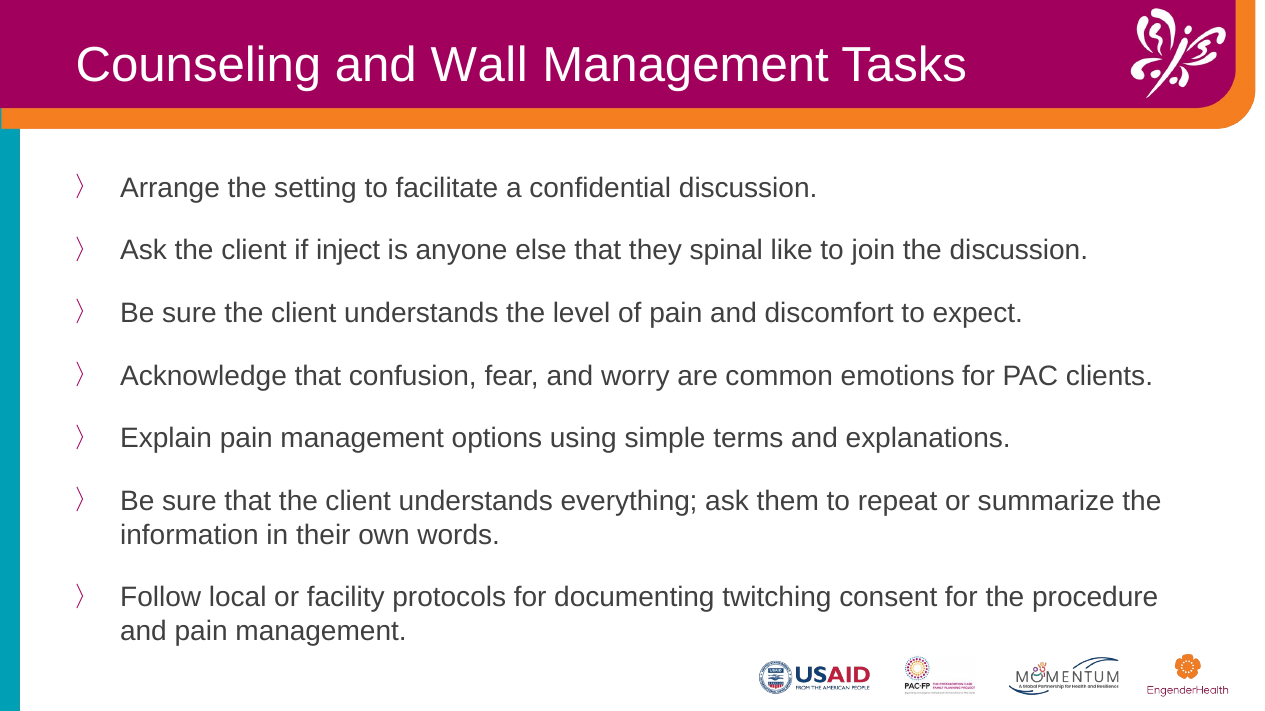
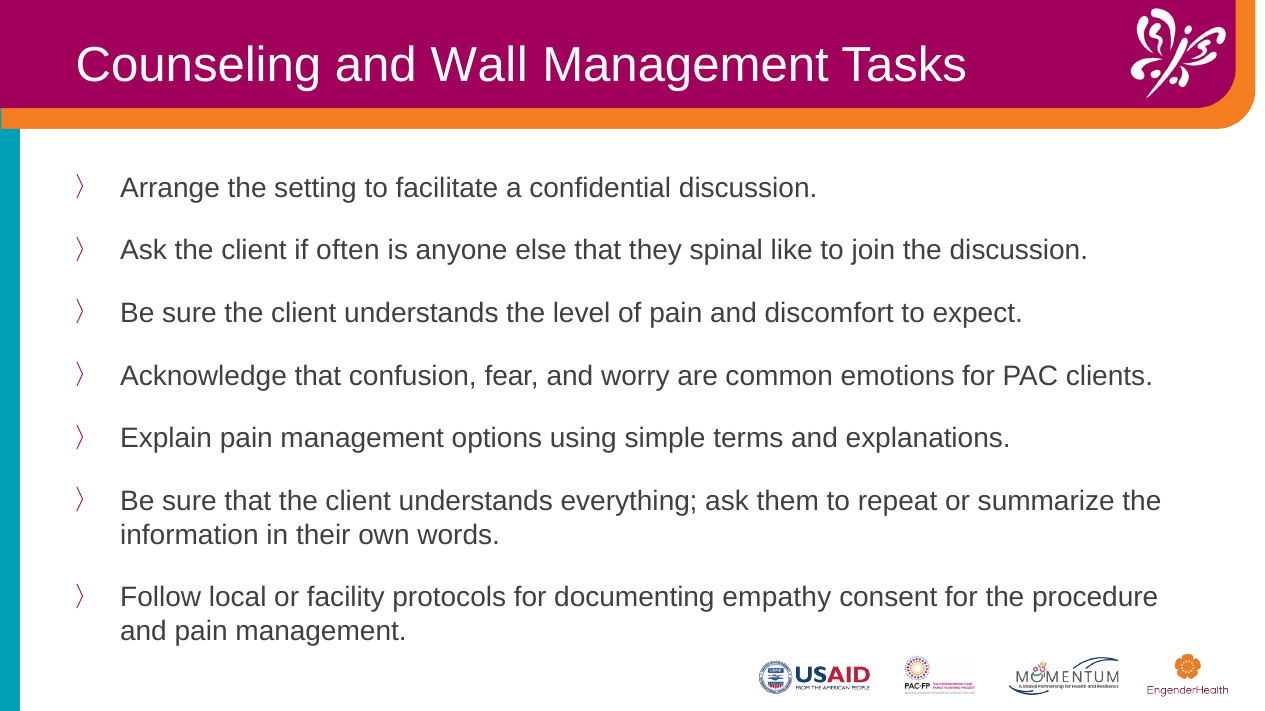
inject: inject -> often (348, 251)
twitching: twitching -> empathy (777, 598)
